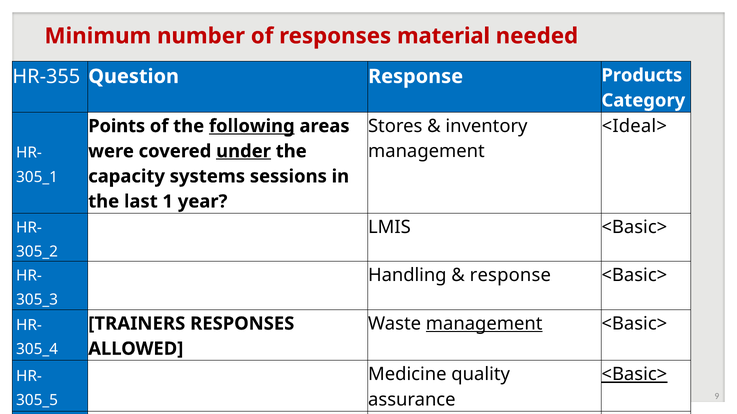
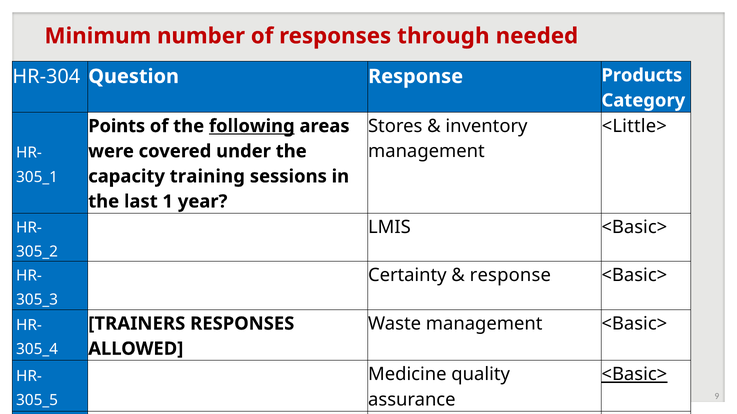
material: material -> through (443, 36)
HR-355: HR-355 -> HR-304 (46, 77)
<Ideal>: <Ideal> -> <Little> (634, 126)
under underline: present -> none (244, 151)
systems: systems -> training (207, 177)
Handling: Handling -> Certainty (407, 276)
management underline: present -> none (484, 324)
